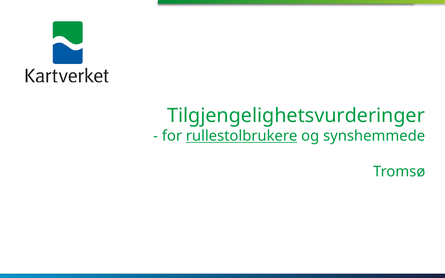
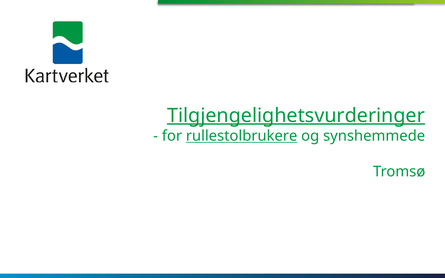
Tilgjengelighetsvurderinger underline: none -> present (296, 116)
